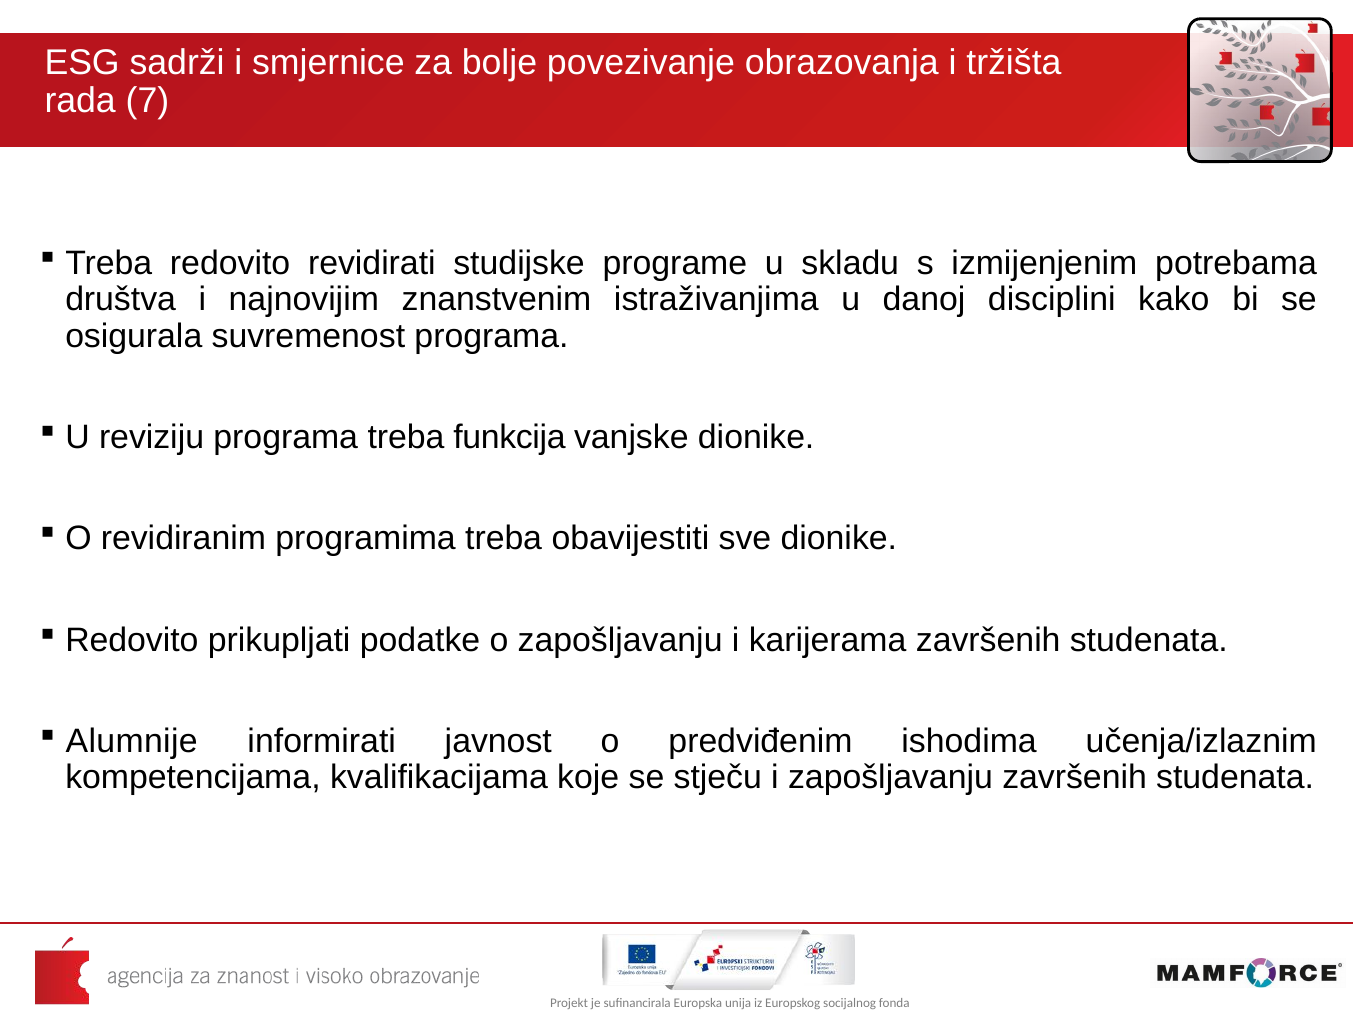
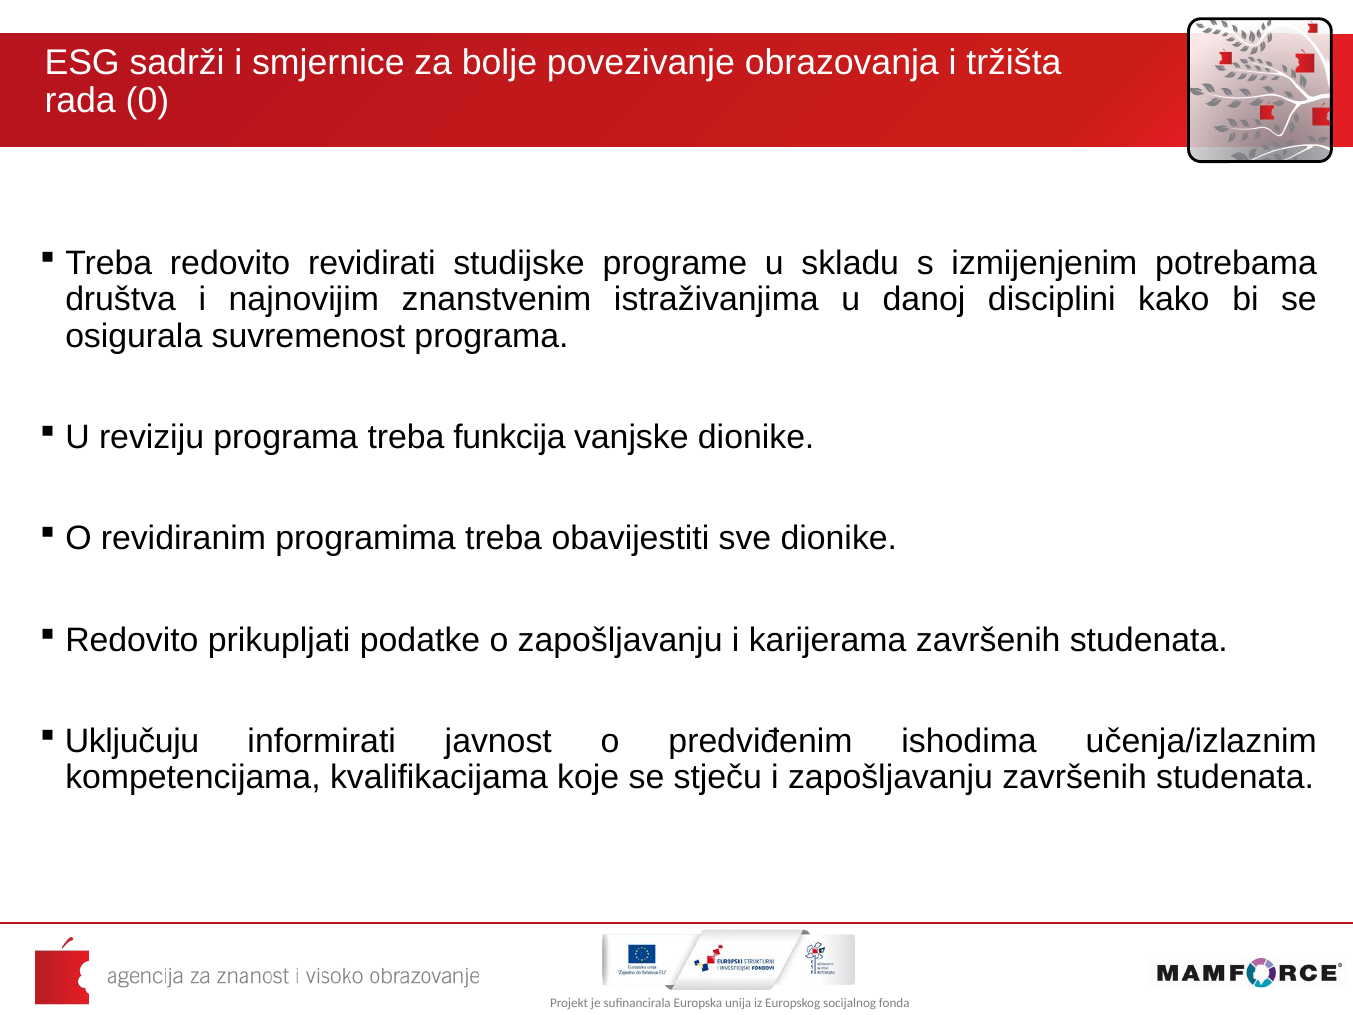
7: 7 -> 0 (147, 101)
Alumnije: Alumnije -> Uključuju (132, 741)
